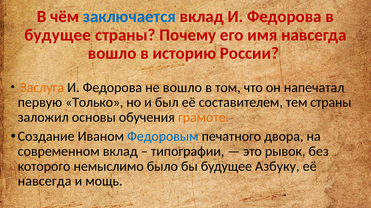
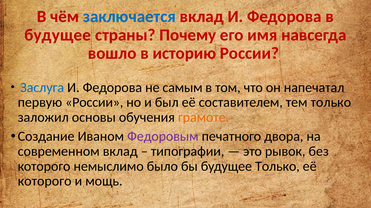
Заслуга colour: orange -> blue (42, 88)
не вошло: вошло -> самым (183, 88)
первую Только: Только -> России (94, 103)
тем страны: страны -> только (331, 103)
Федоровым colour: blue -> purple (163, 137)
будущее Азбуку: Азбуку -> Только (277, 167)
навсегда: навсегда -> которого (45, 182)
